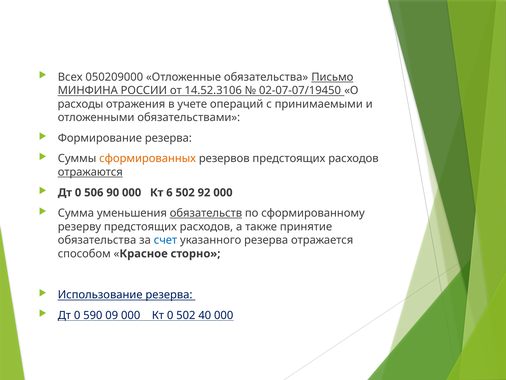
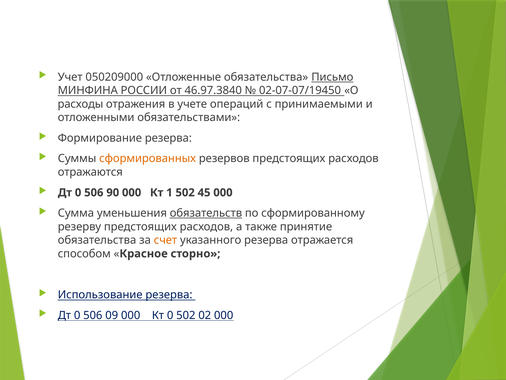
Всех: Всех -> Учет (70, 77)
14.52.3106: 14.52.3106 -> 46.97.3840 (213, 90)
отражаются underline: present -> none (90, 172)
6: 6 -> 1 (169, 192)
92: 92 -> 45 (204, 192)
счет colour: blue -> orange (165, 240)
590: 590 -> 506 (93, 315)
40: 40 -> 02 (205, 315)
